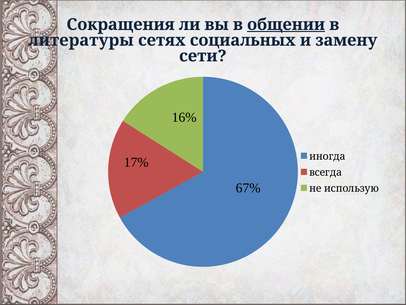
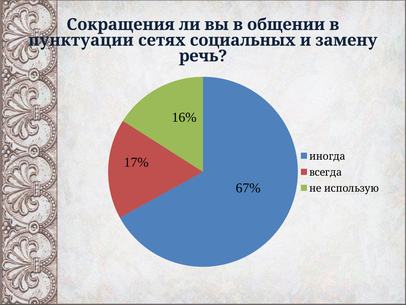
общении underline: present -> none (286, 25)
литературы: литературы -> пунктуации (81, 40)
сети: сети -> речь (203, 56)
